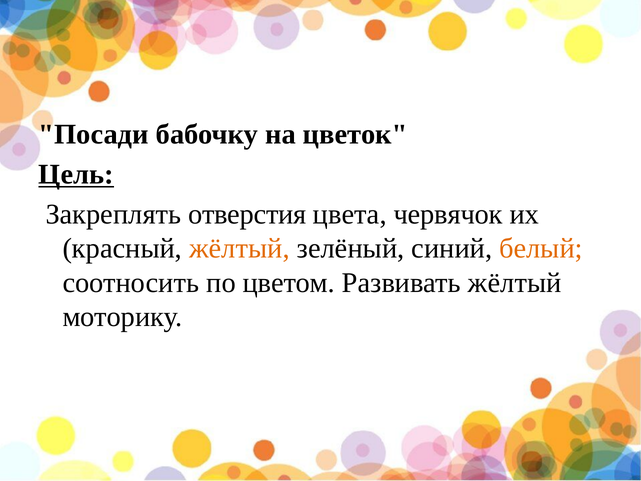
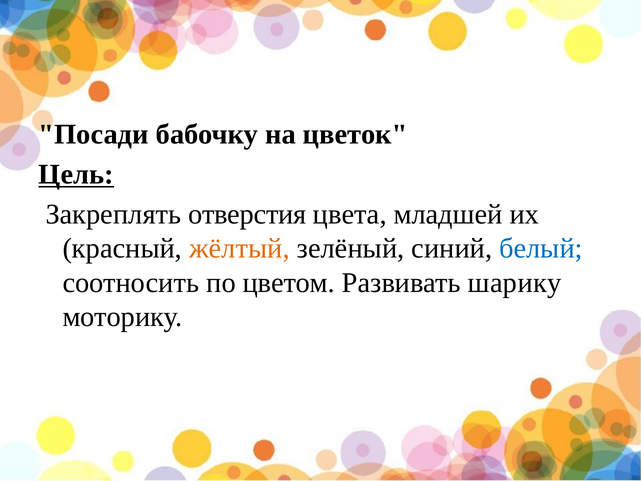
червячок: червячок -> младшей (448, 214)
белый colour: orange -> blue (541, 248)
Развивать жёлтый: жёлтый -> шарику (515, 283)
